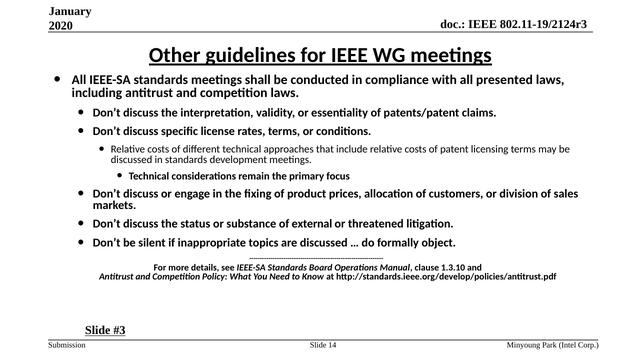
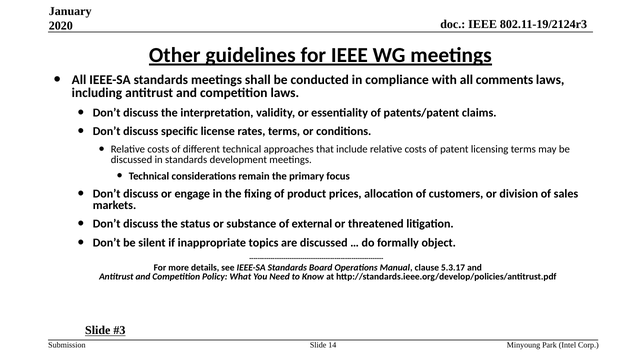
presented: presented -> comments (505, 80)
1.3.10: 1.3.10 -> 5.3.17 (453, 268)
